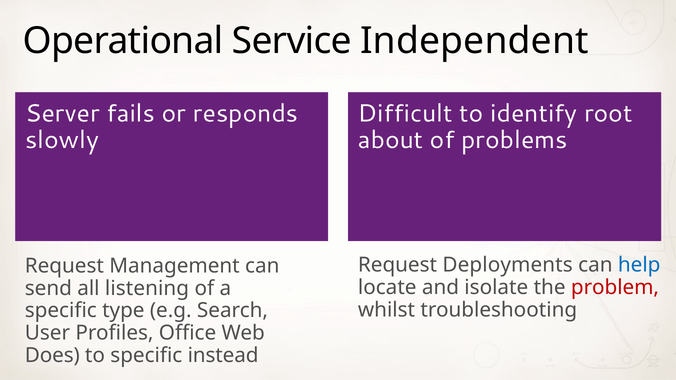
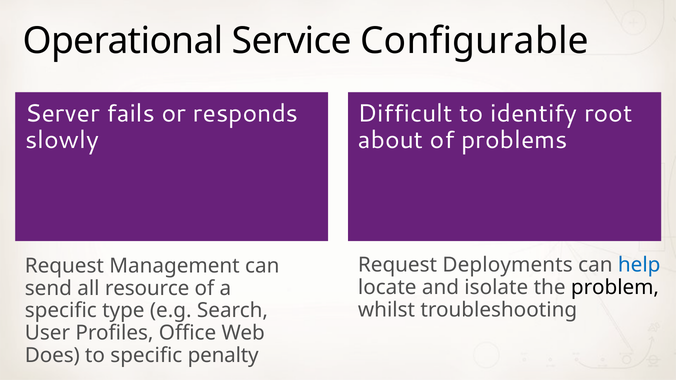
Independent: Independent -> Configurable (474, 41)
problem colour: red -> black (615, 288)
listening: listening -> resource (147, 288)
instead: instead -> penalty (223, 356)
